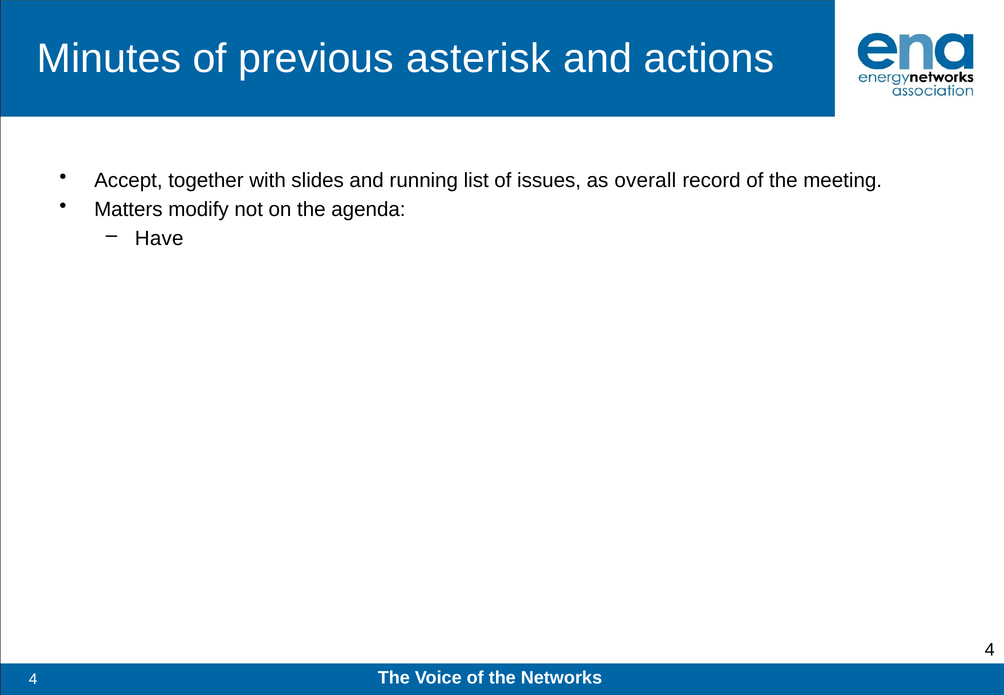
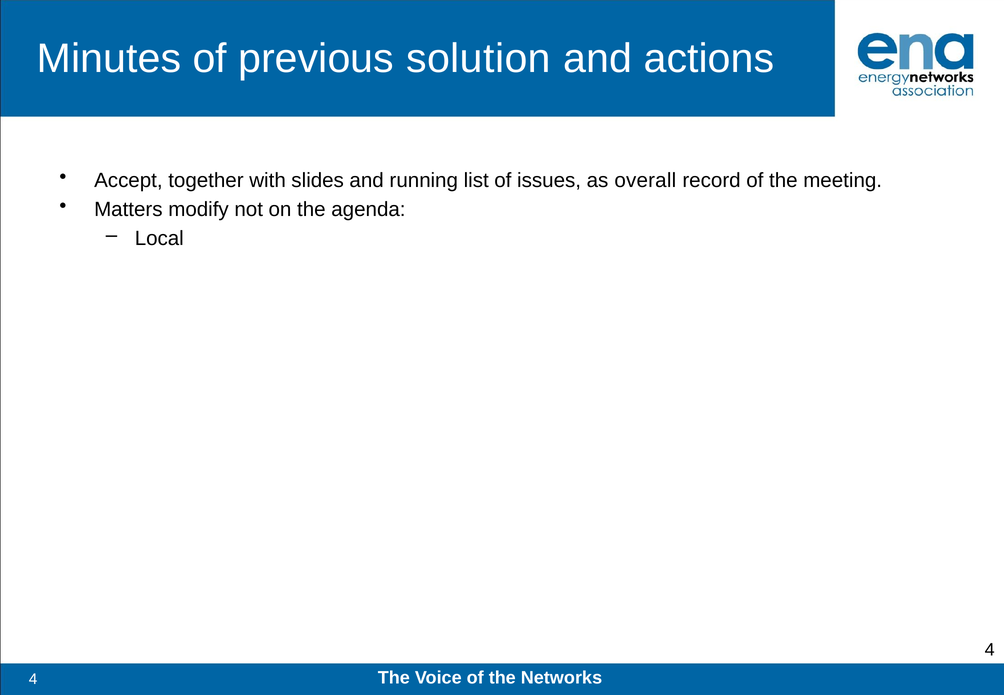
asterisk: asterisk -> solution (478, 58)
Have: Have -> Local (159, 238)
